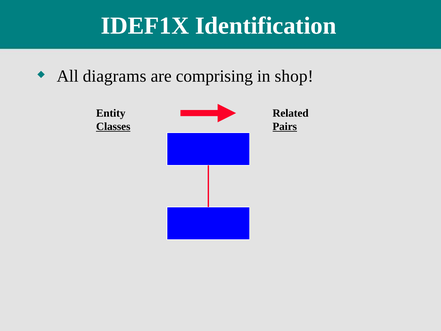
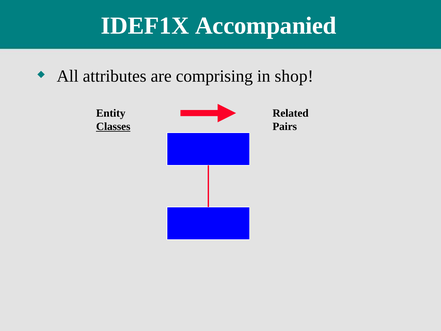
Identification: Identification -> Accompanied (266, 26)
diagrams: diagrams -> attributes (115, 76)
Pairs underline: present -> none (285, 126)
